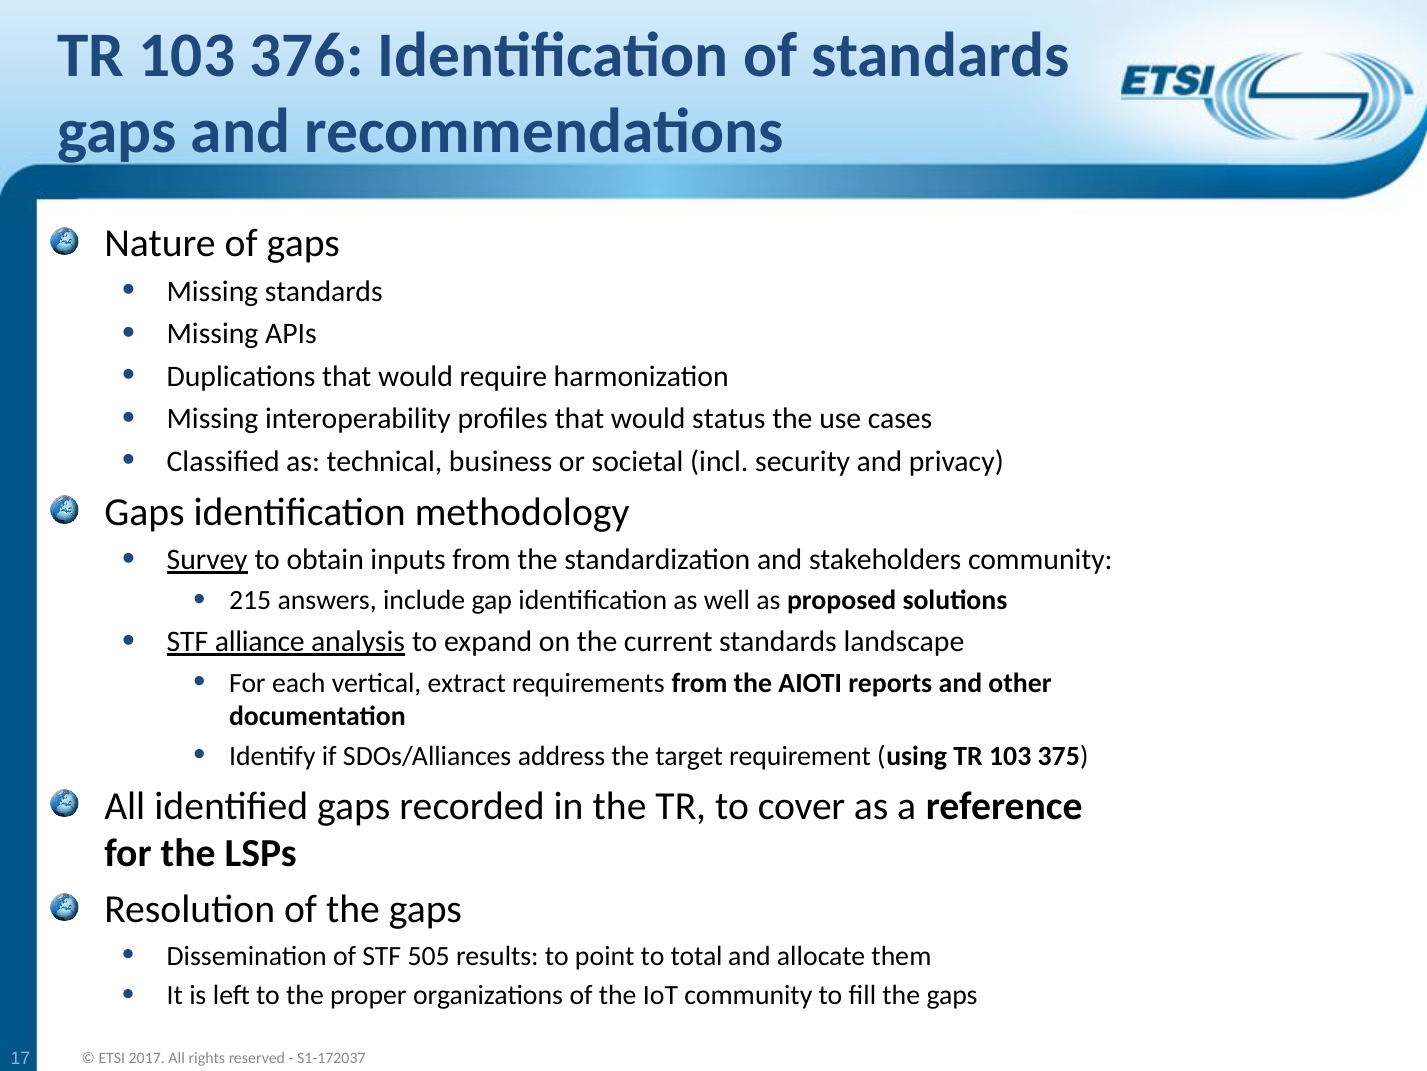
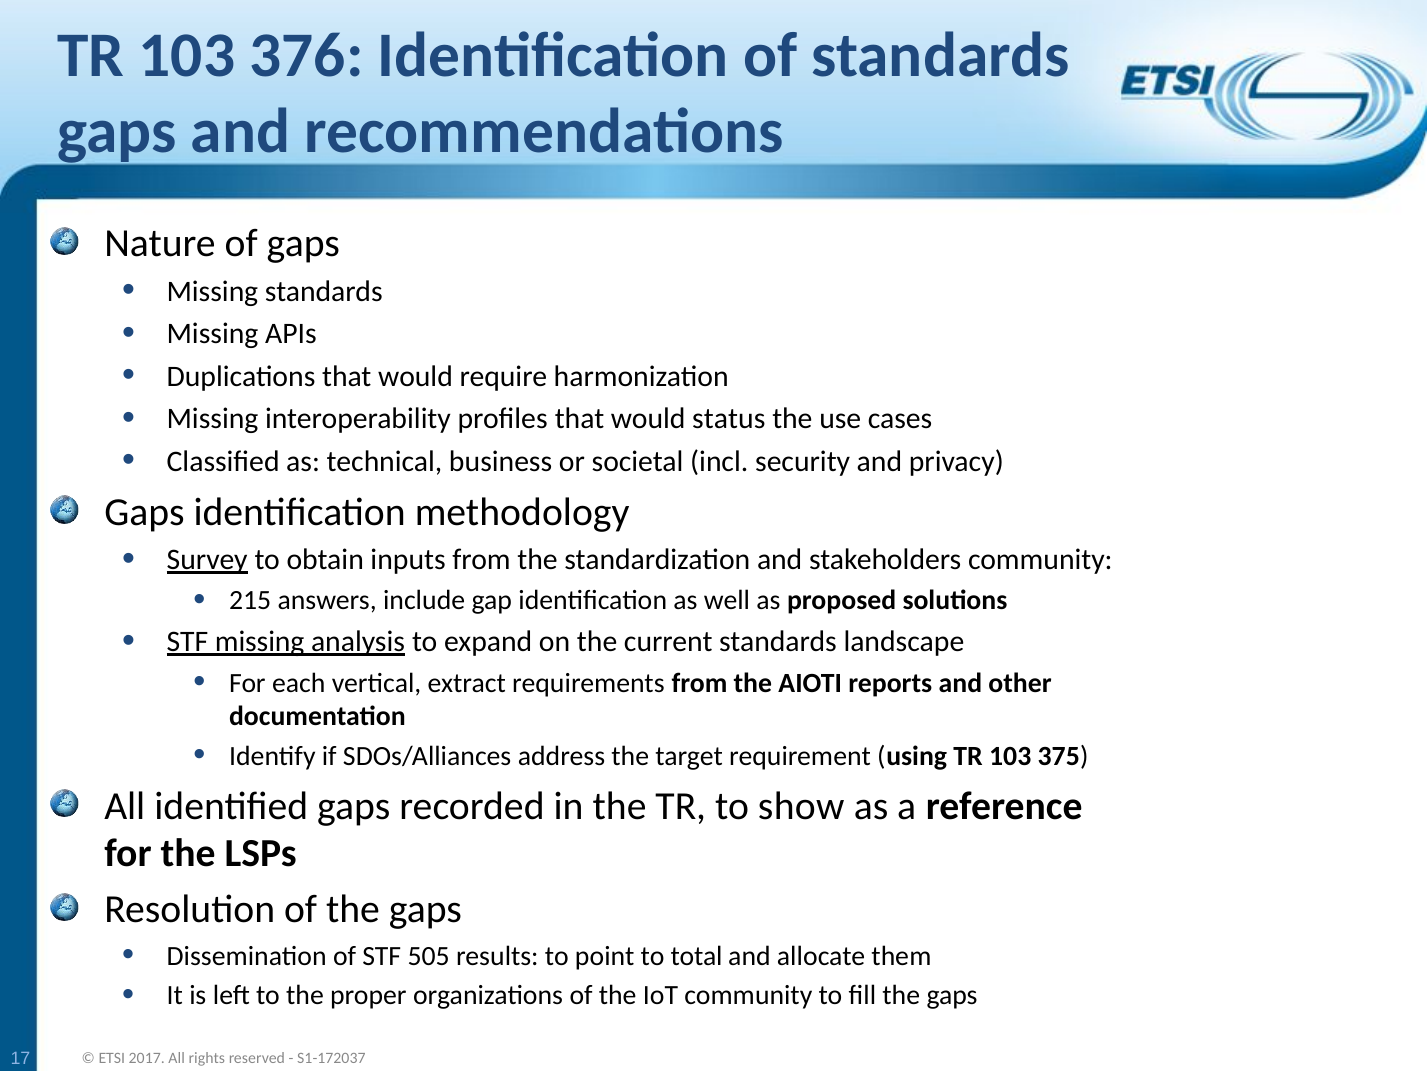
STF alliance: alliance -> missing (260, 642)
cover: cover -> show (801, 805)
